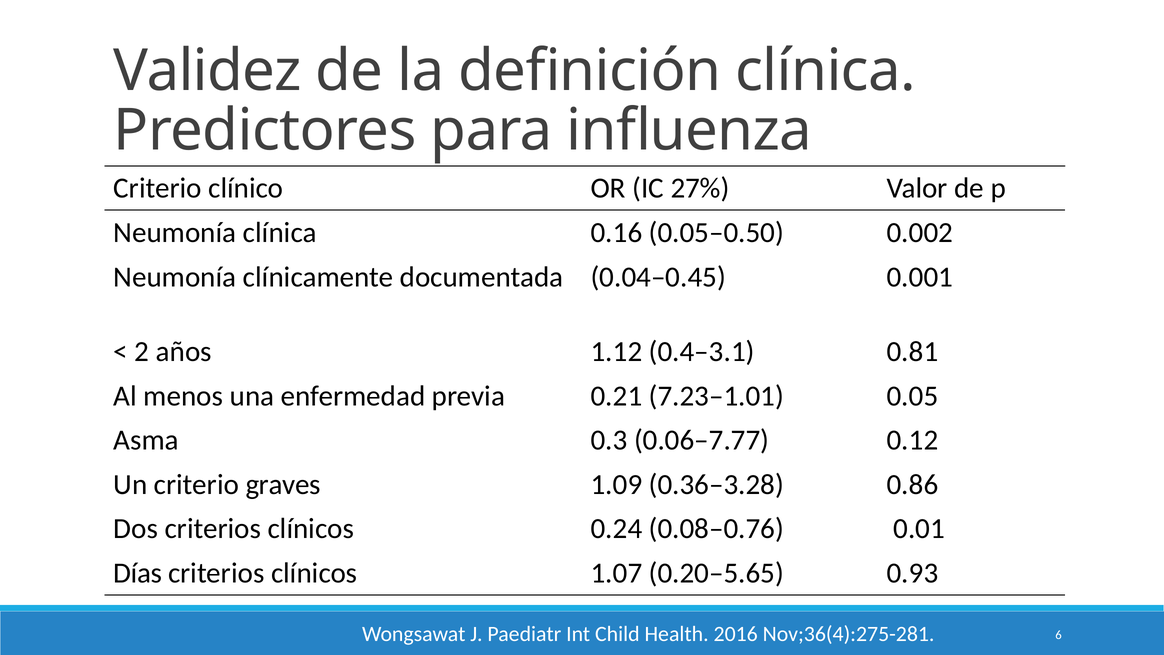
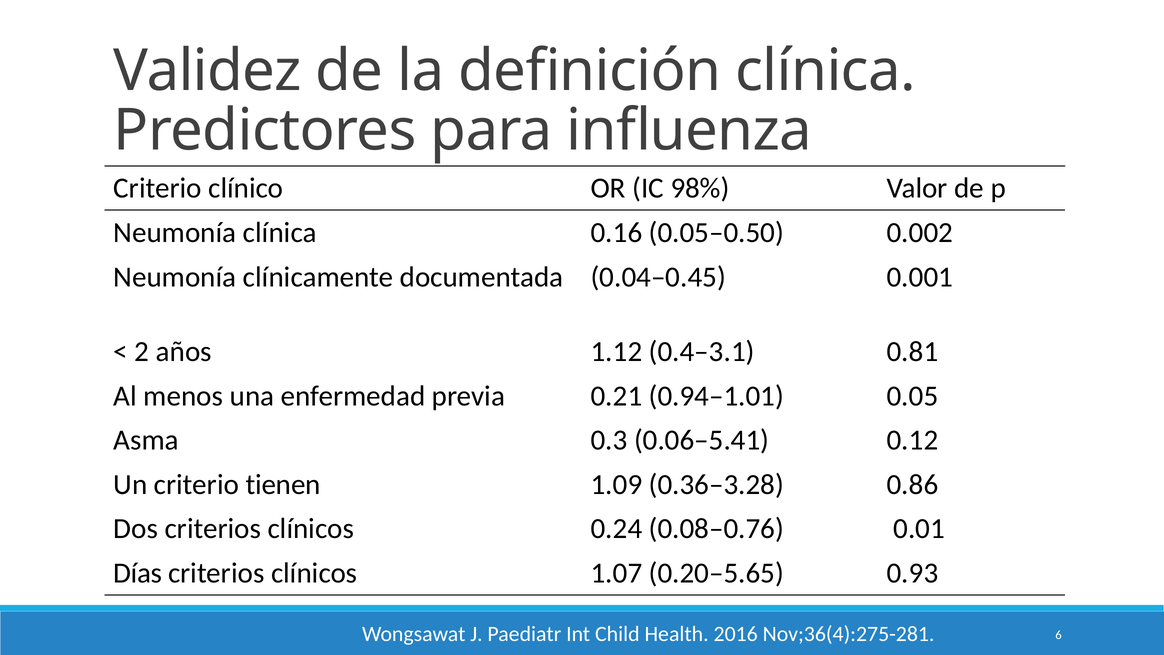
27%: 27% -> 98% (700, 188)
7.23–1.01: 7.23–1.01 -> 0.94–1.01 (716, 396)
0.06–7.77: 0.06–7.77 -> 0.06–5.41 (702, 440)
graves: graves -> tienen (283, 484)
